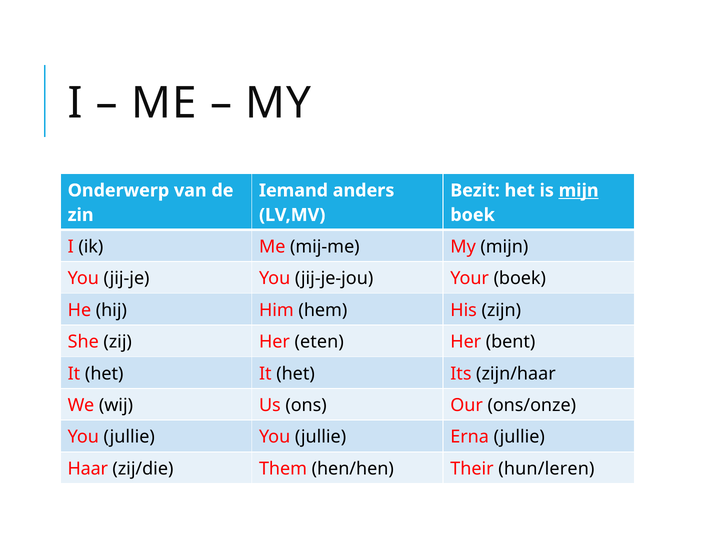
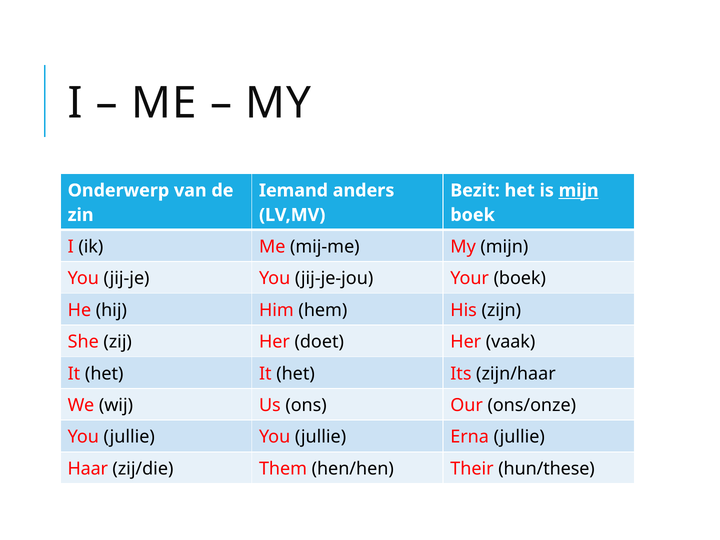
eten: eten -> doet (319, 342)
bent: bent -> vaak (511, 342)
hun/leren: hun/leren -> hun/these (547, 469)
